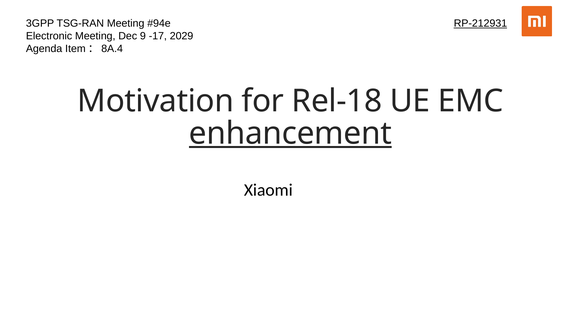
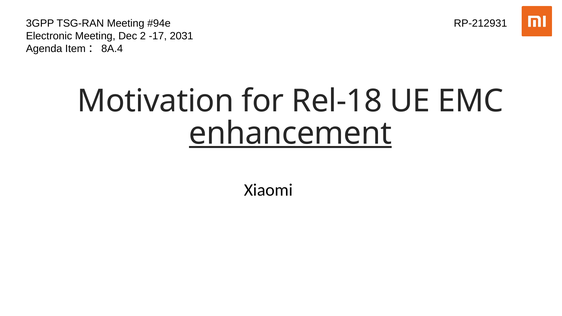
RP-212931 underline: present -> none (480, 24)
9: 9 -> 2 (143, 36)
2029: 2029 -> 2031 (182, 36)
